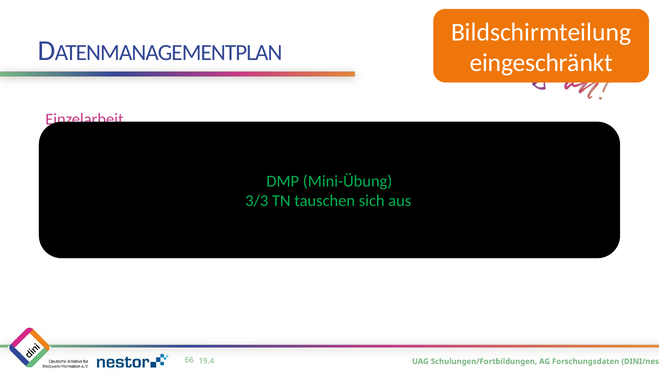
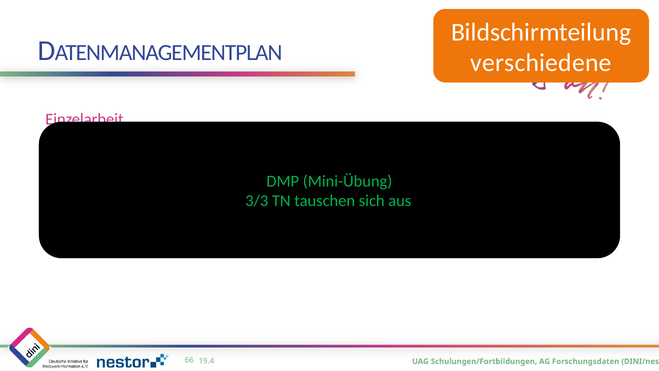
eingeschränkt: eingeschränkt -> verschiedene (541, 63)
